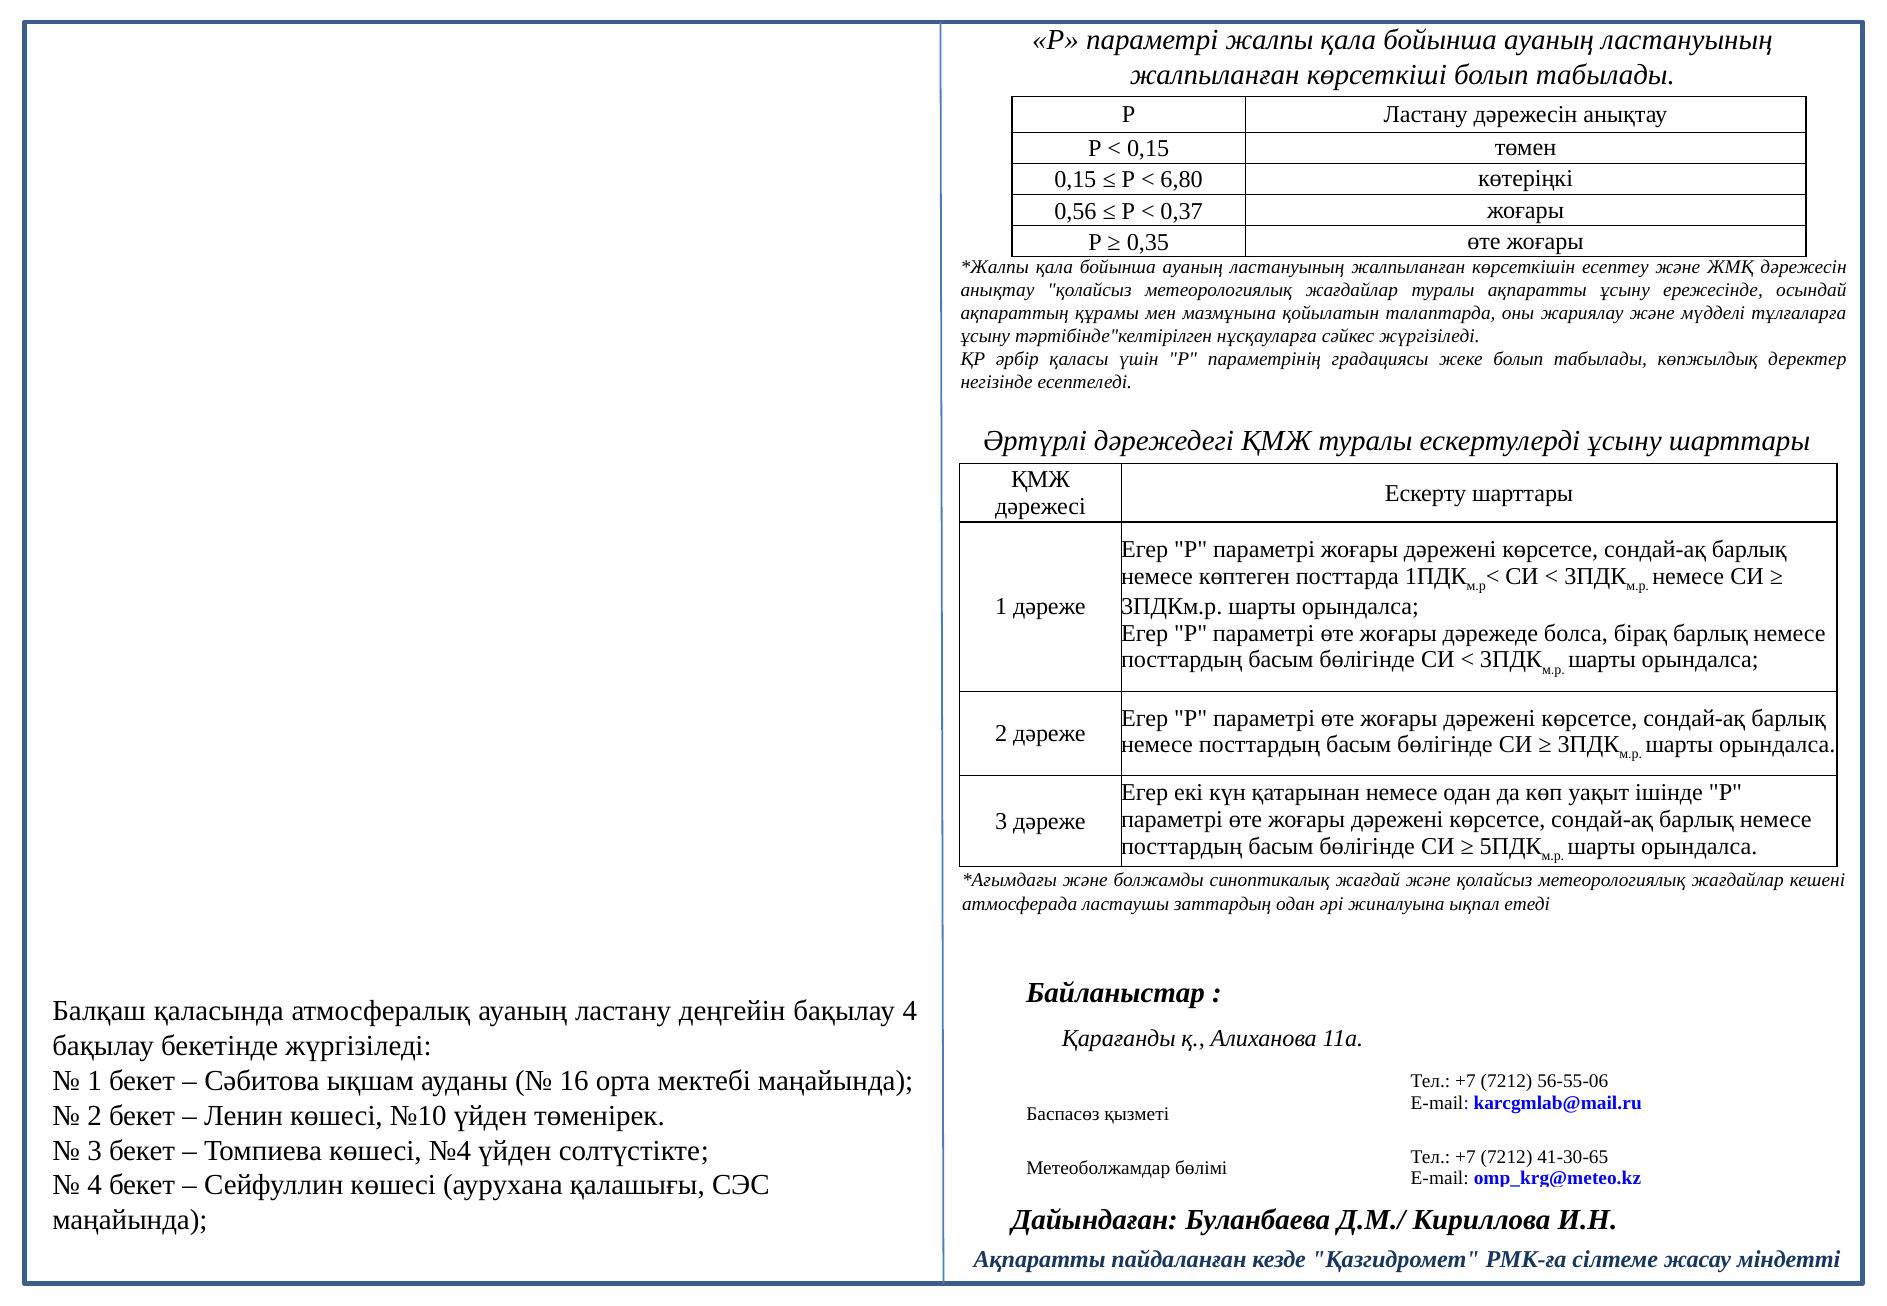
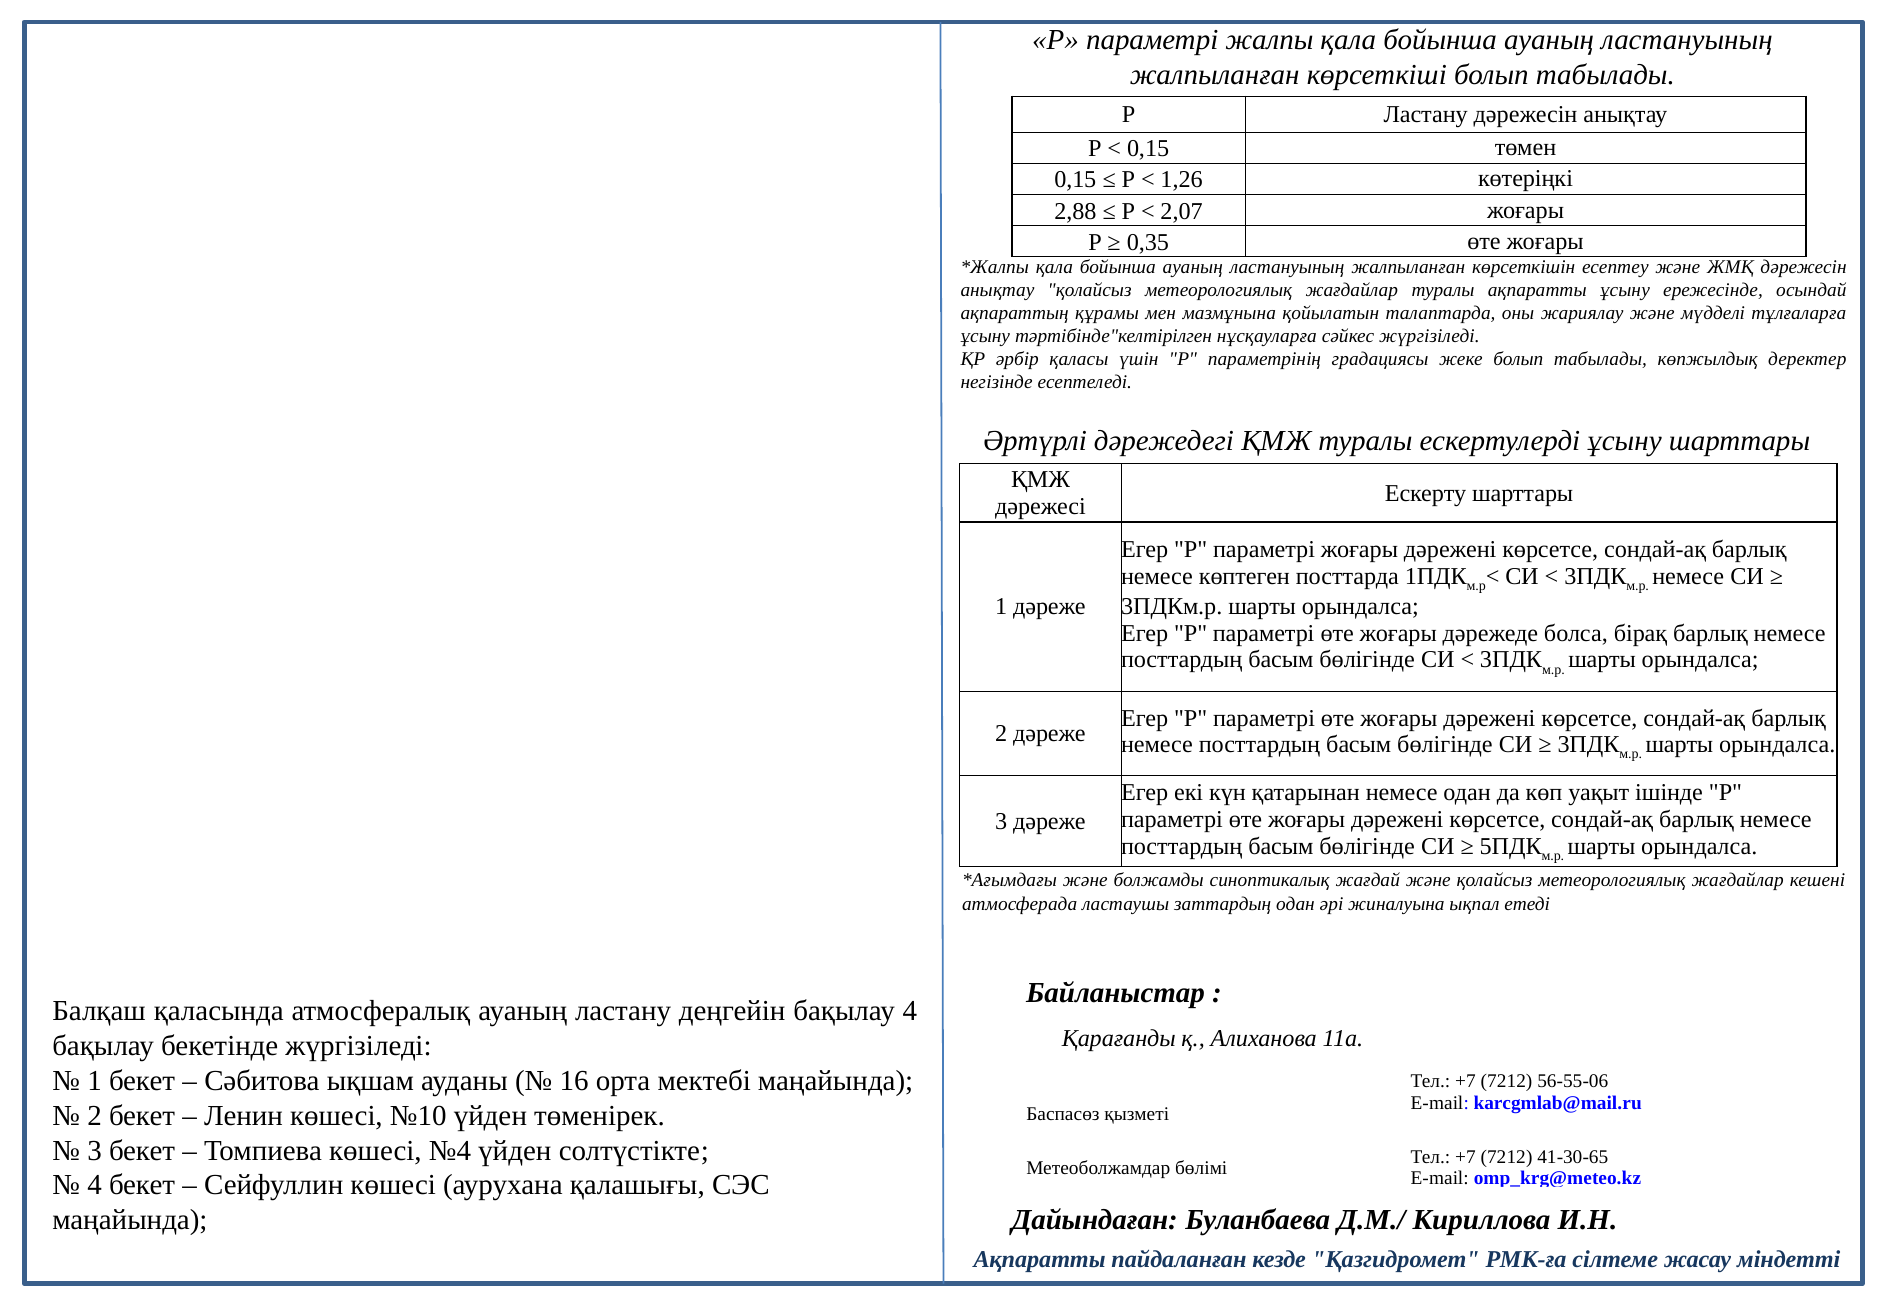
6,80: 6,80 -> 1,26 (1182, 180)
0,56: 0,56 -> 2,88 (1075, 211)
0,37: 0,37 -> 2,07 (1182, 211)
